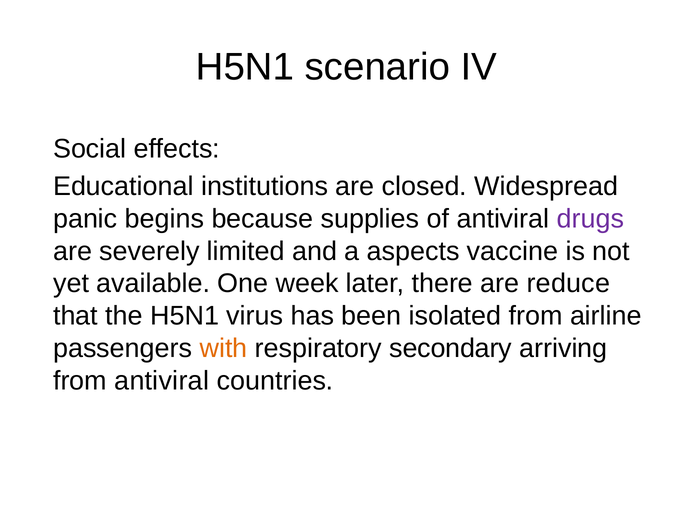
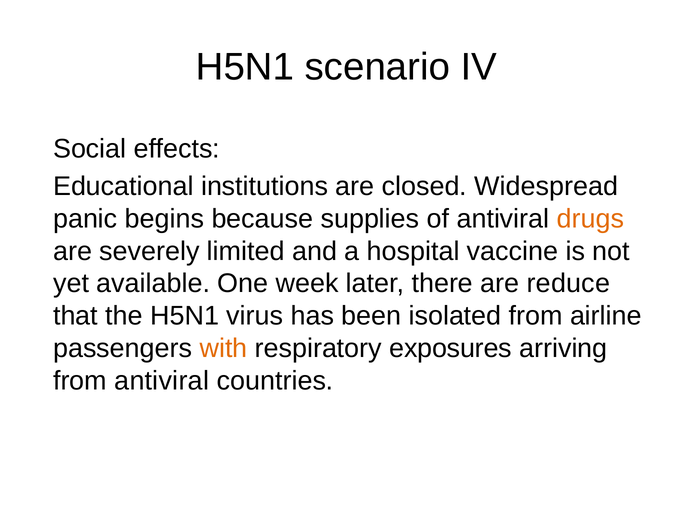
drugs colour: purple -> orange (590, 219)
aspects: aspects -> hospital (413, 251)
secondary: secondary -> exposures (451, 348)
